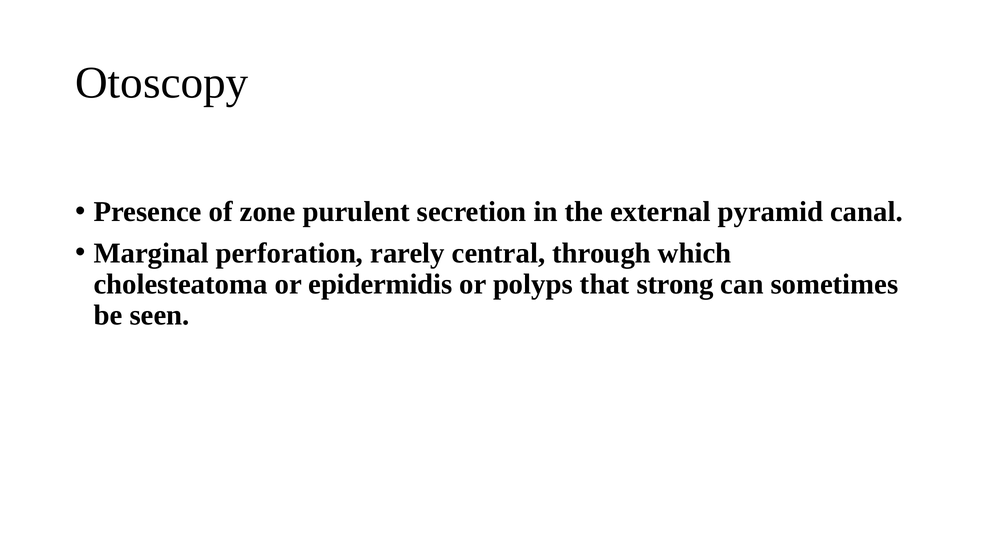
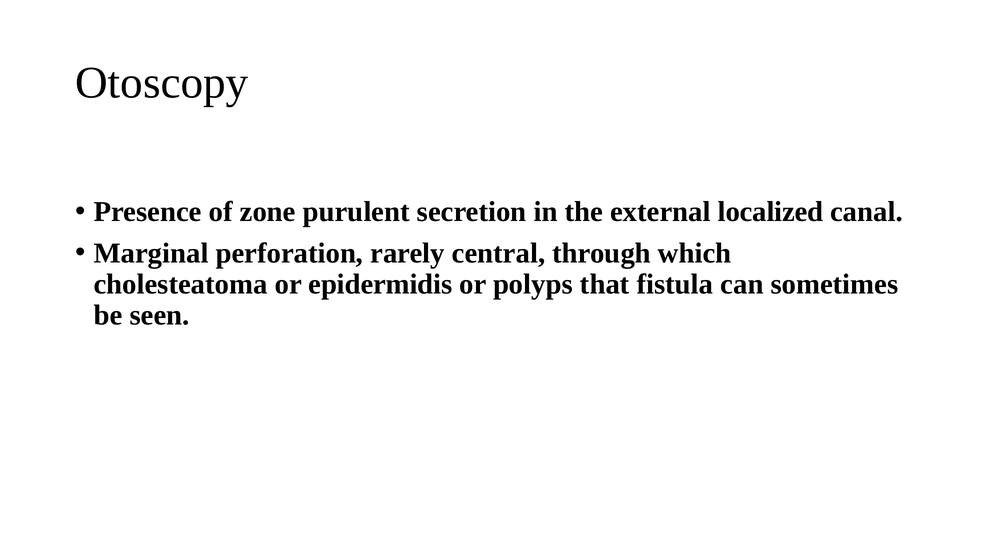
pyramid: pyramid -> localized (770, 212)
strong: strong -> fistula (675, 284)
